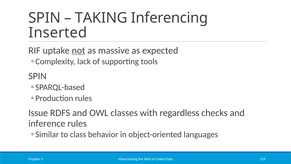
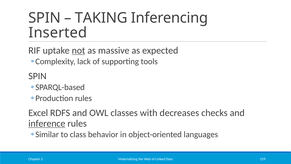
Issue: Issue -> Excel (38, 113)
regardless: regardless -> decreases (179, 113)
inference underline: none -> present (47, 123)
